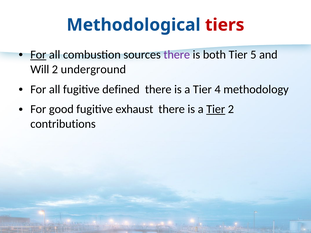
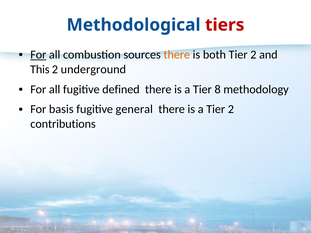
there colour: purple -> orange (177, 55)
both Tier 5: 5 -> 2 (253, 55)
Will: Will -> This (40, 69)
4: 4 -> 8 (218, 89)
good: good -> basis (61, 109)
exhaust: exhaust -> general (134, 109)
Tier underline: present -> none (216, 109)
